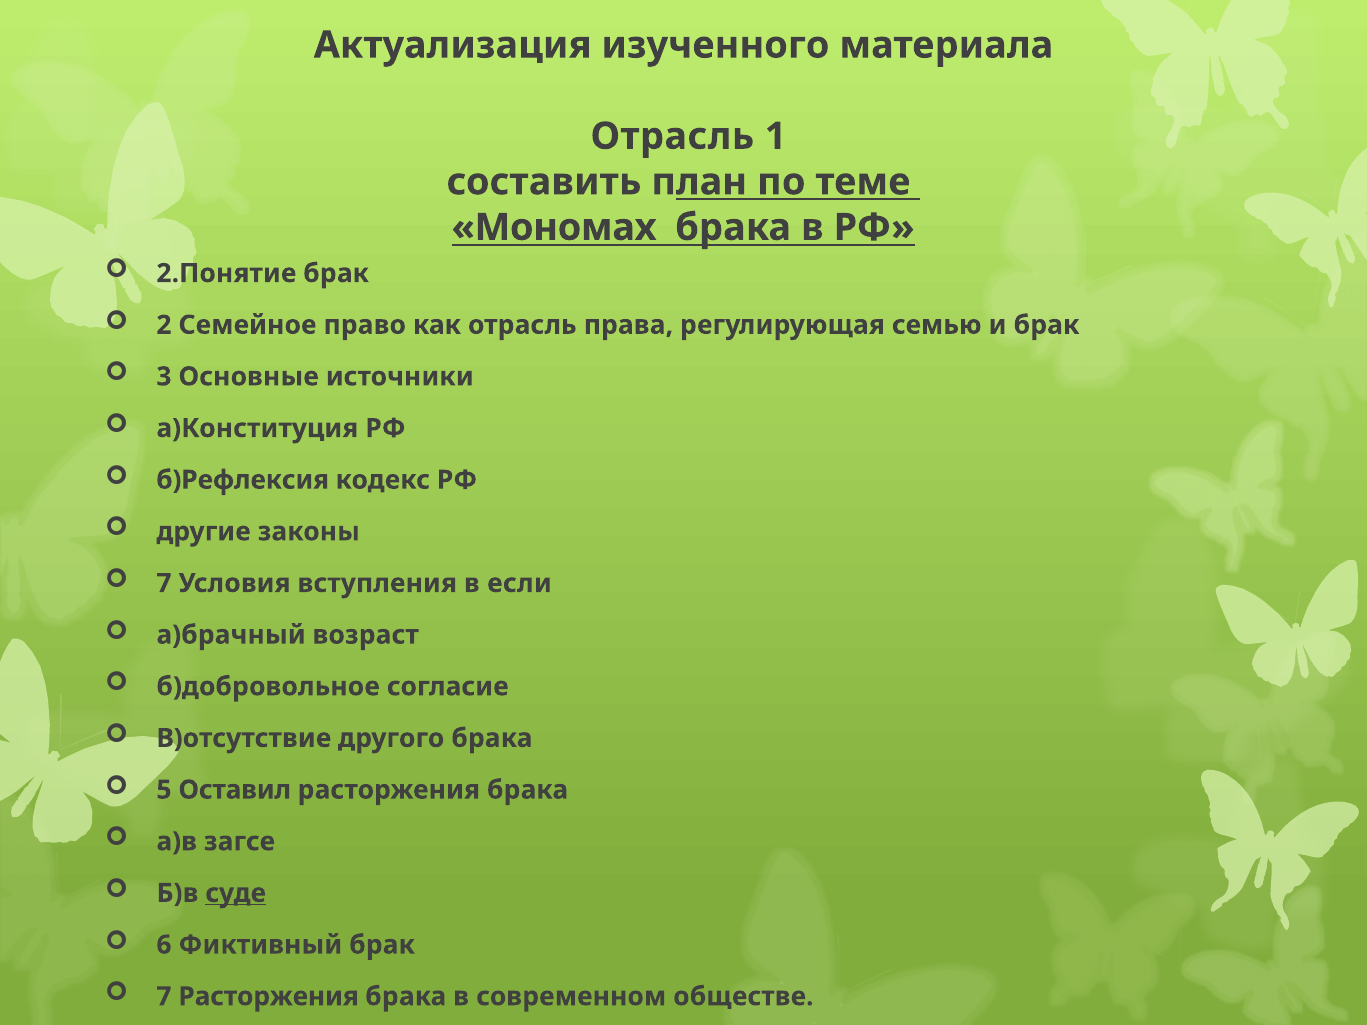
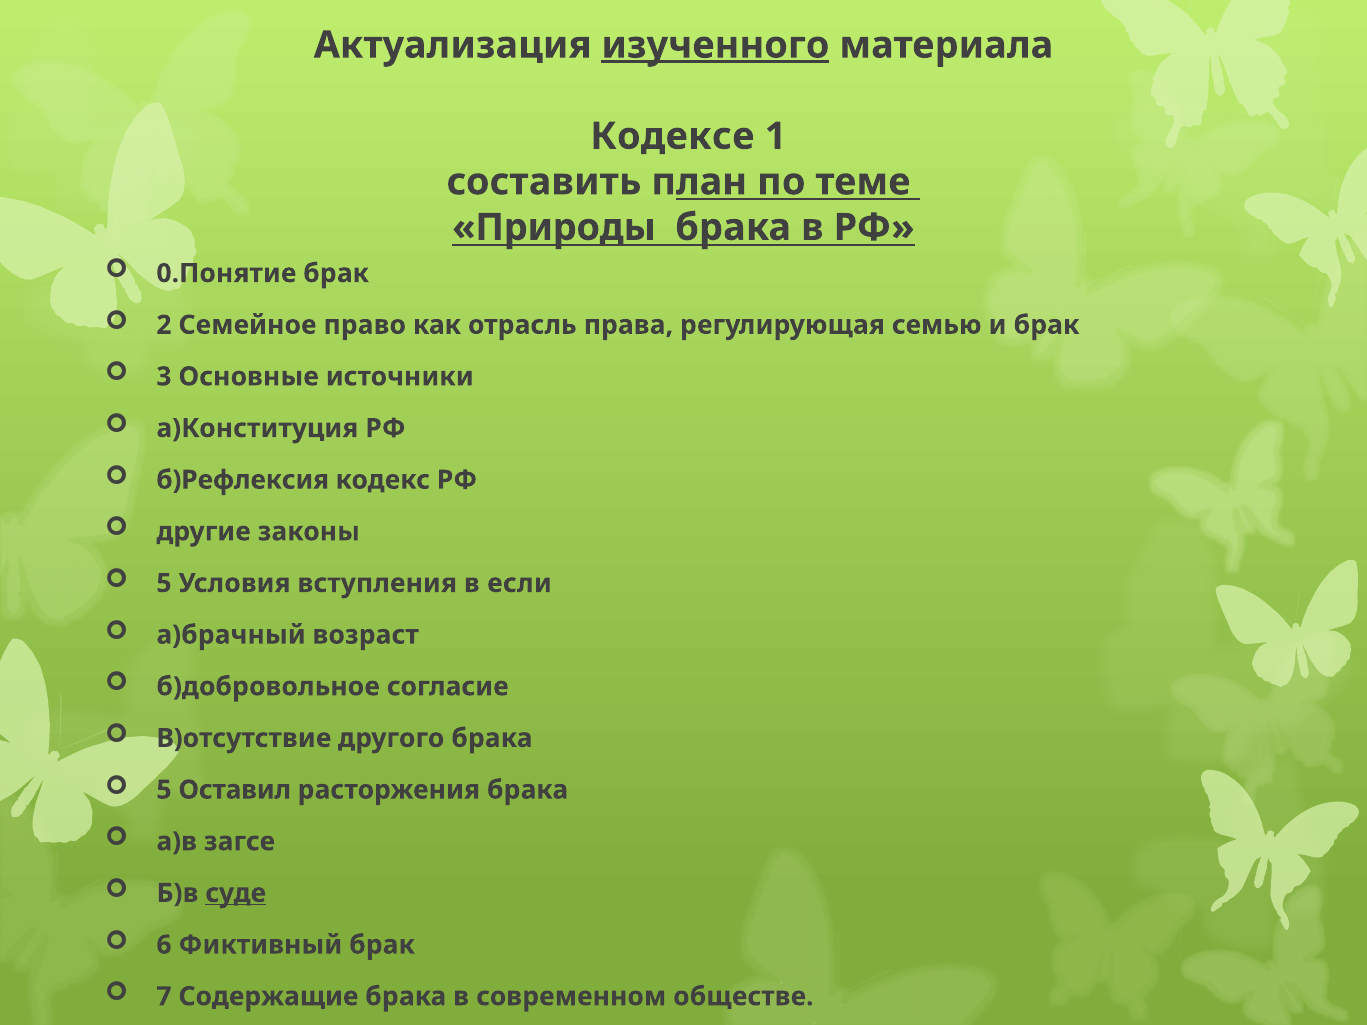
изученного underline: none -> present (715, 45)
Отрасль: Отрасль -> Кодексе (672, 136)
Мономах: Мономах -> Природы (554, 227)
2.Понятие: 2.Понятие -> 0.Понятие (226, 273)
7: 7 -> 5 (164, 583)
7 Расторжения: Расторжения -> Содержащие (268, 997)
